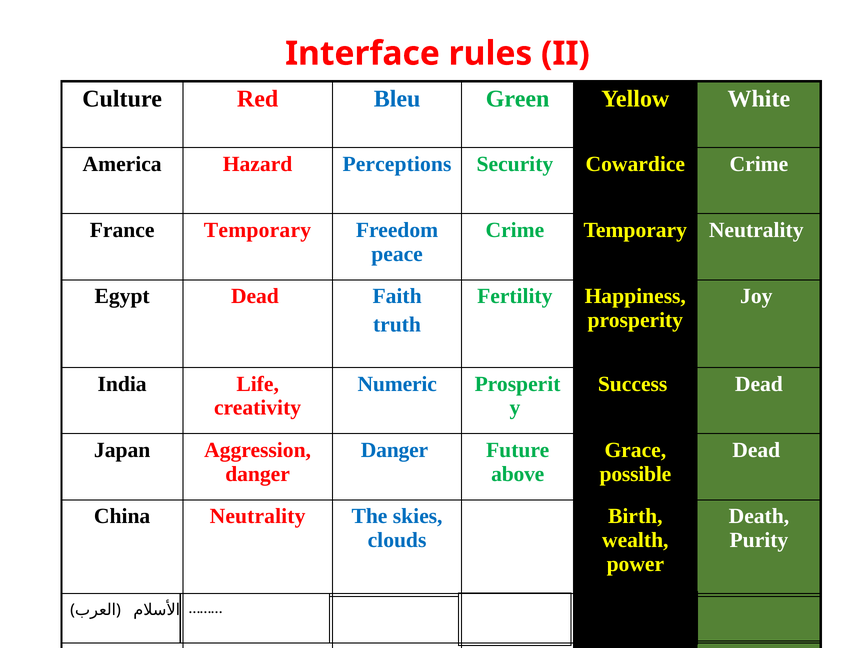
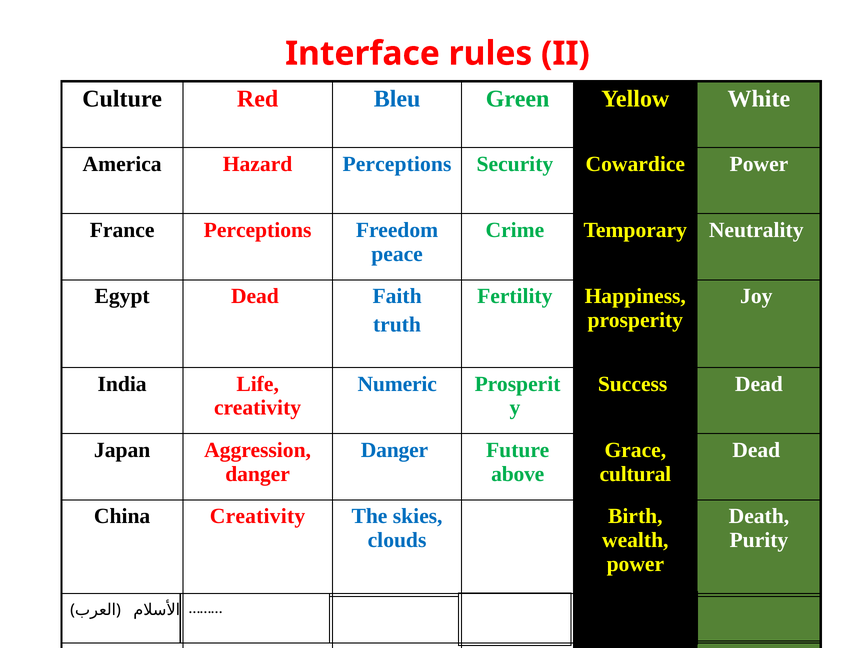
Cowardice Crime: Crime -> Power (759, 164)
France Temporary: Temporary -> Perceptions (258, 230)
possible: possible -> cultural (635, 474)
China Neutrality: Neutrality -> Creativity (258, 516)
